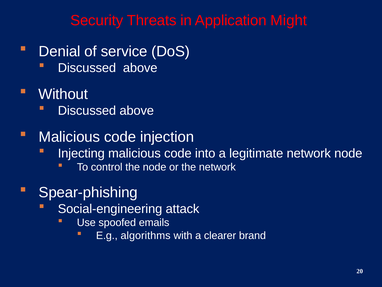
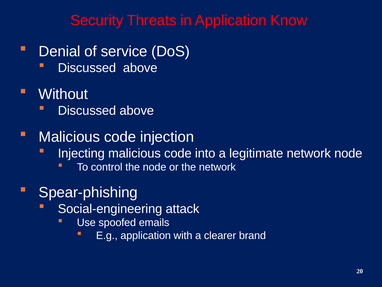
Might: Might -> Know (289, 21)
E.g algorithms: algorithms -> application (146, 235)
